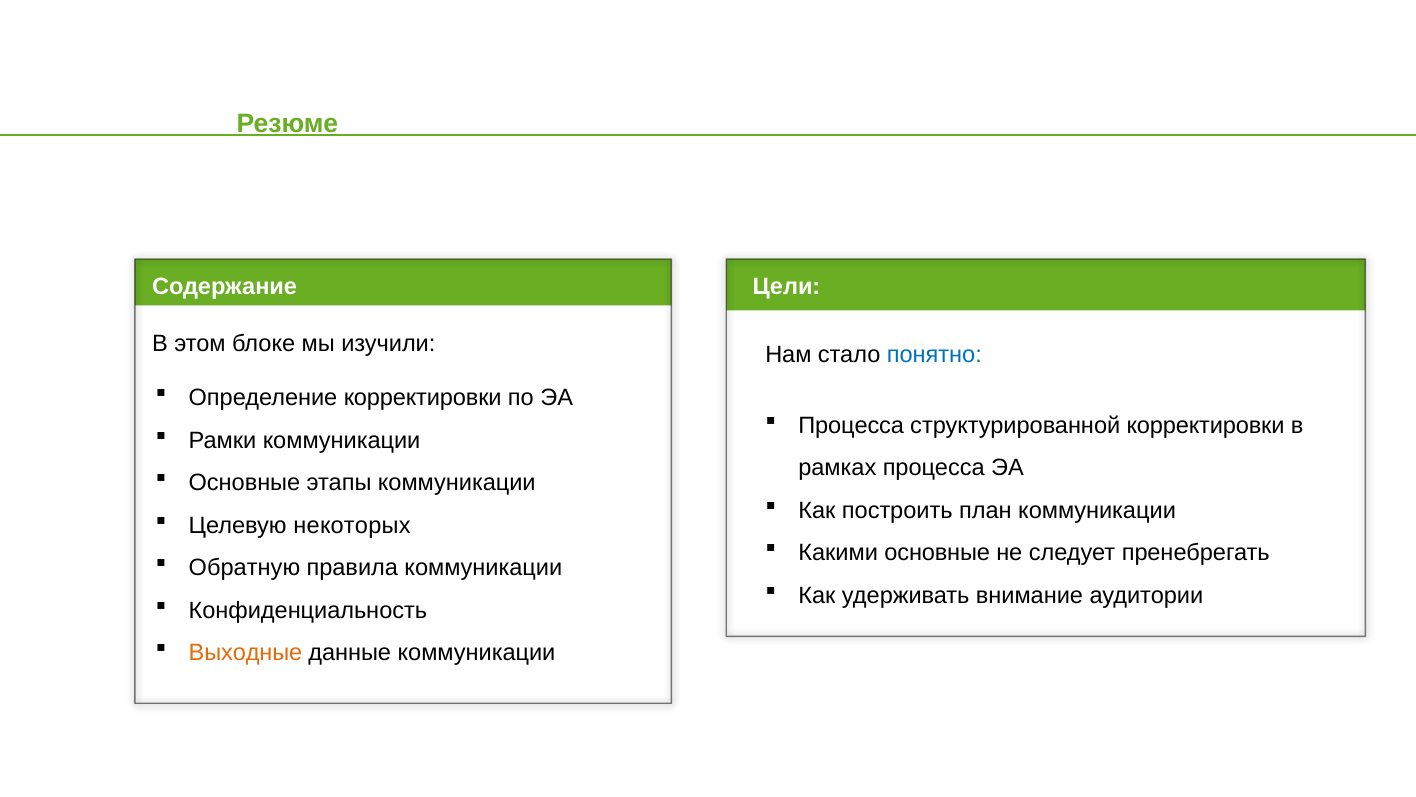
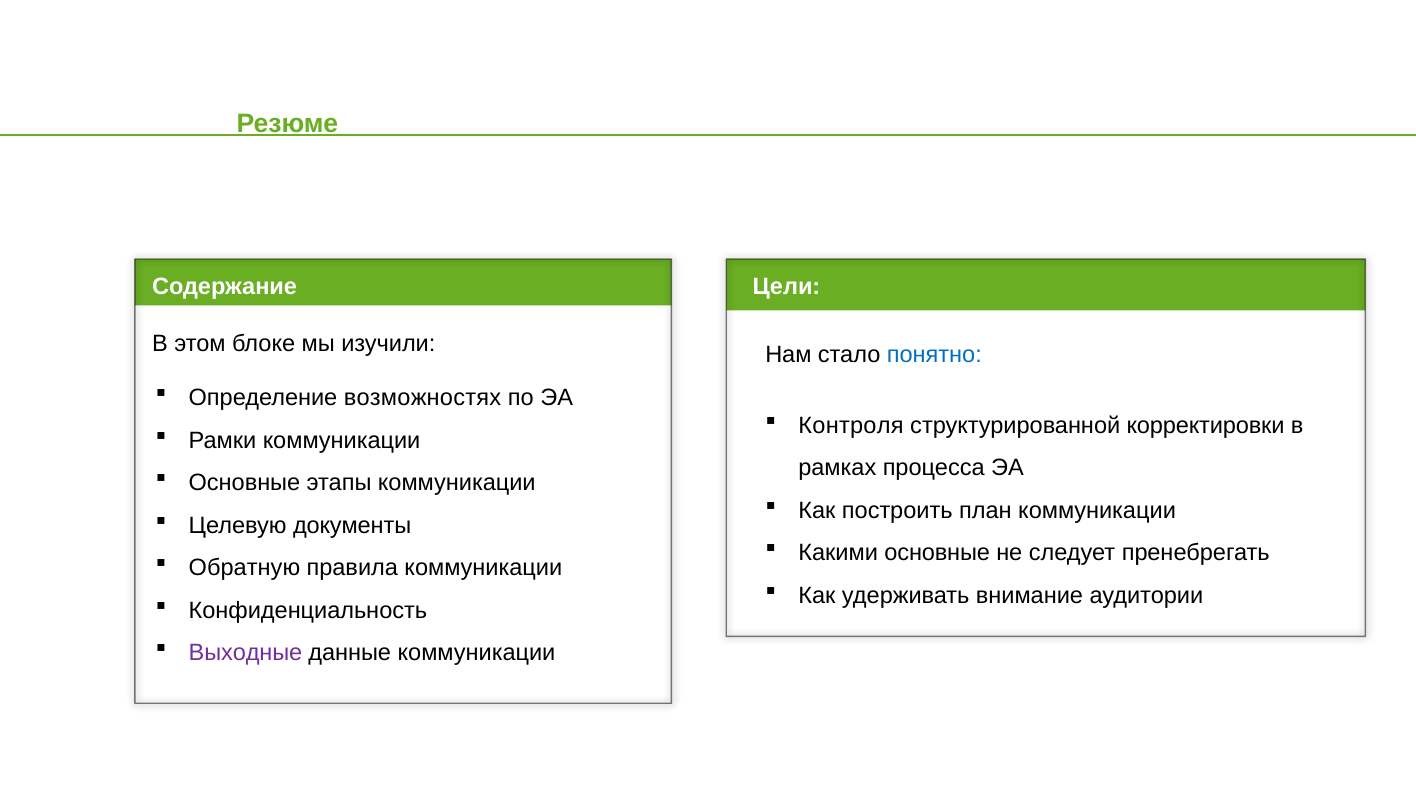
Определение корректировки: корректировки -> возможностях (423, 398)
Процесса: Процесса -> Контроля (851, 425)
некоторых: некоторых -> документы (352, 525)
Выходные colour: orange -> purple (245, 652)
